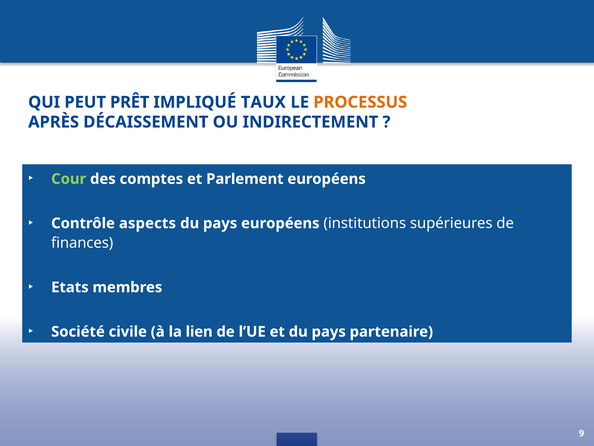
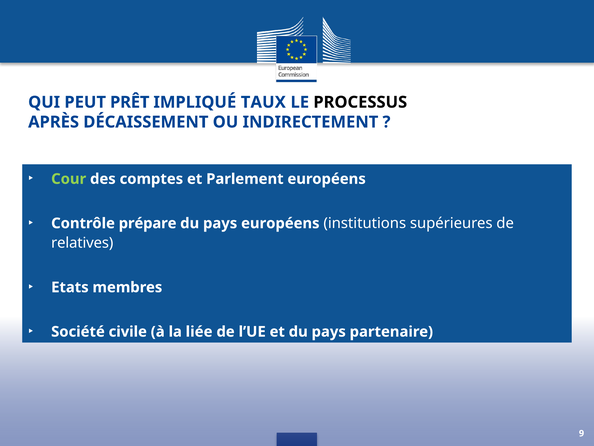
PROCESSUS colour: orange -> black (360, 102)
aspects: aspects -> prépare (148, 223)
finances: finances -> relatives (82, 243)
lien: lien -> liée (199, 331)
